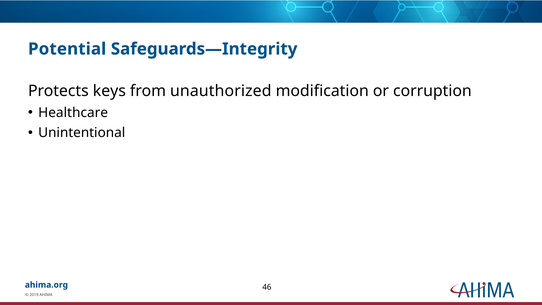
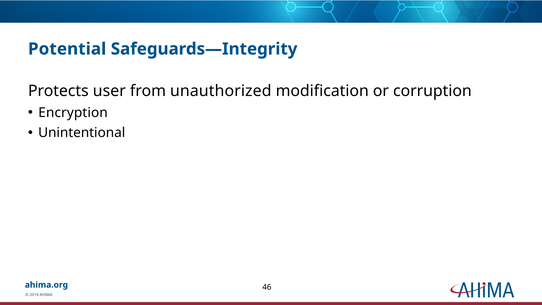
keys: keys -> user (109, 91)
Healthcare: Healthcare -> Encryption (73, 112)
